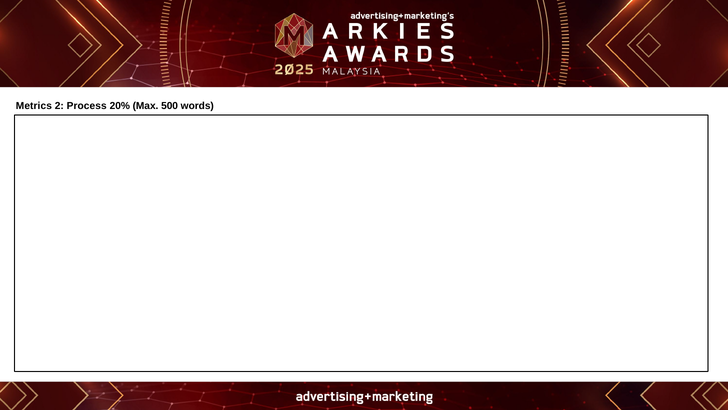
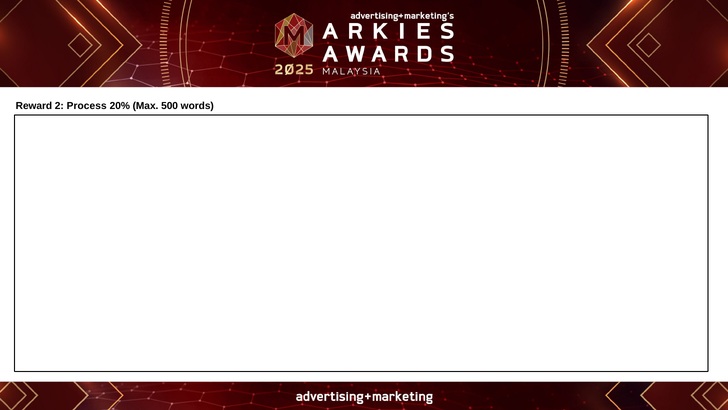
Metrics: Metrics -> Reward (34, 106)
